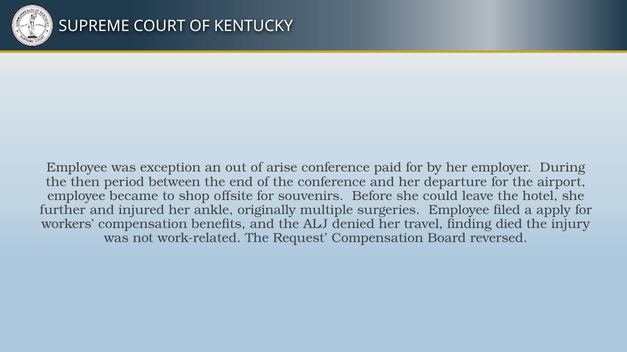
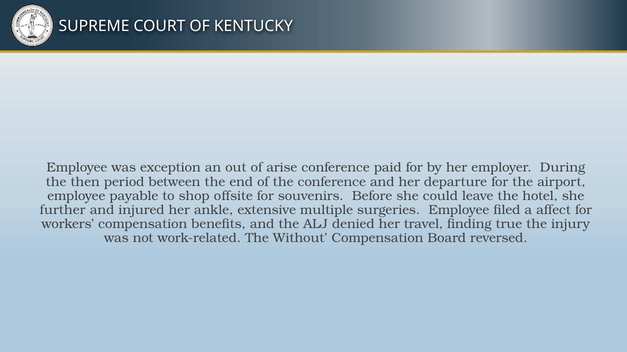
became: became -> payable (134, 196)
originally: originally -> extensive (267, 210)
apply: apply -> affect (554, 210)
died: died -> true (509, 225)
Request: Request -> Without (300, 239)
